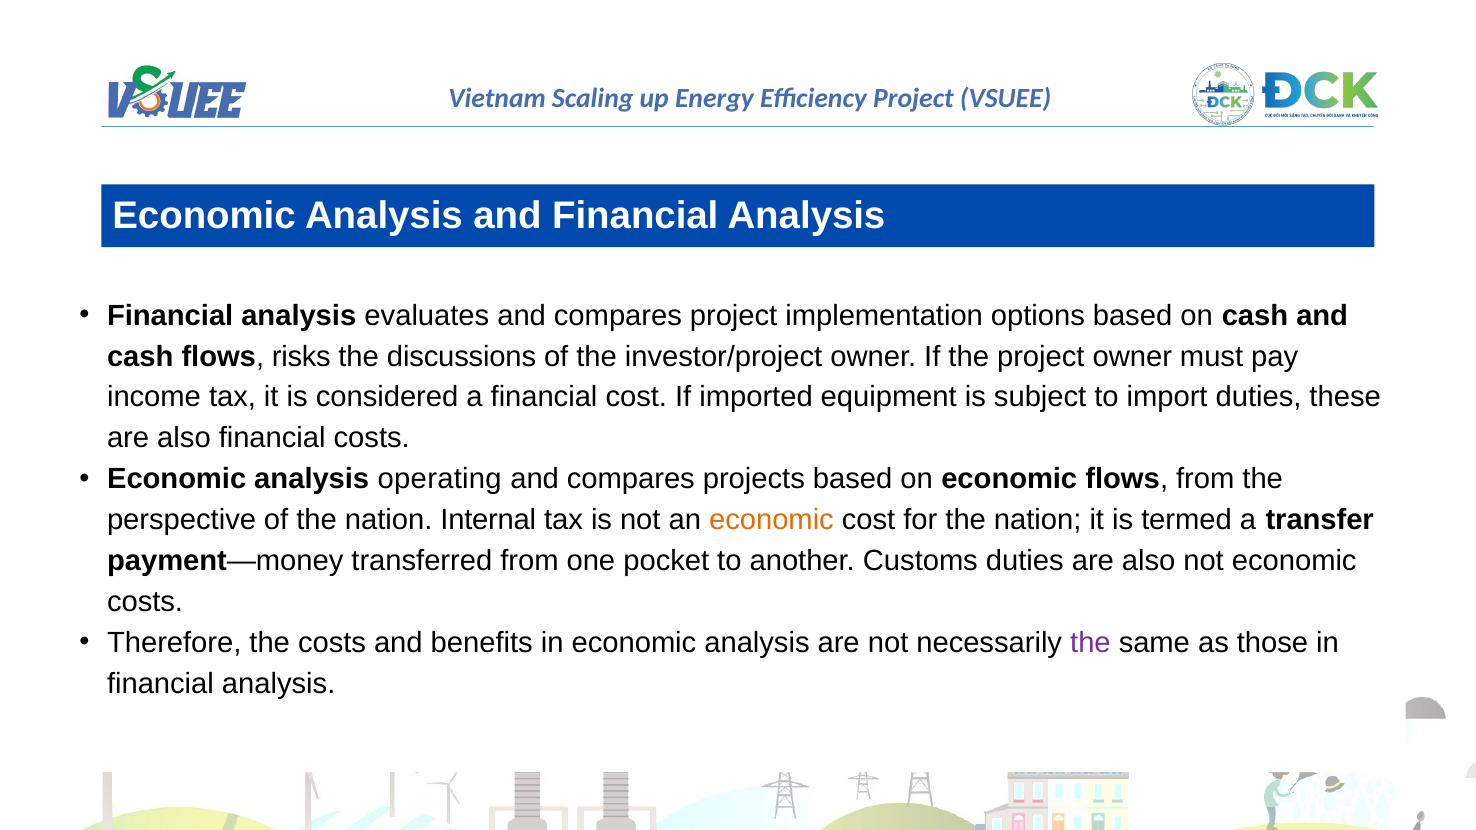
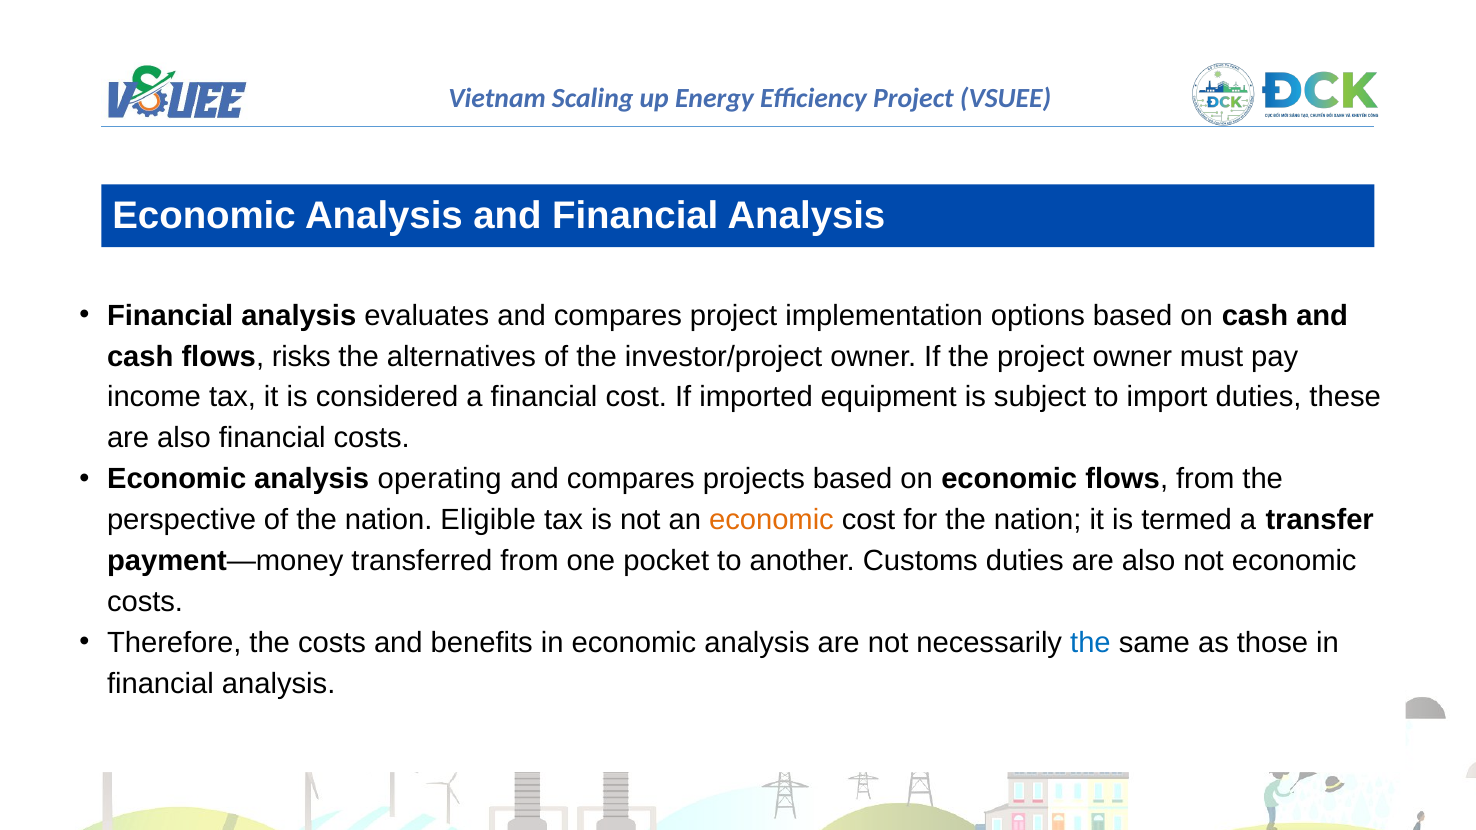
discussions: discussions -> alternatives (461, 356)
Internal: Internal -> Eligible (488, 520)
the colour: purple -> blue (1090, 643)
